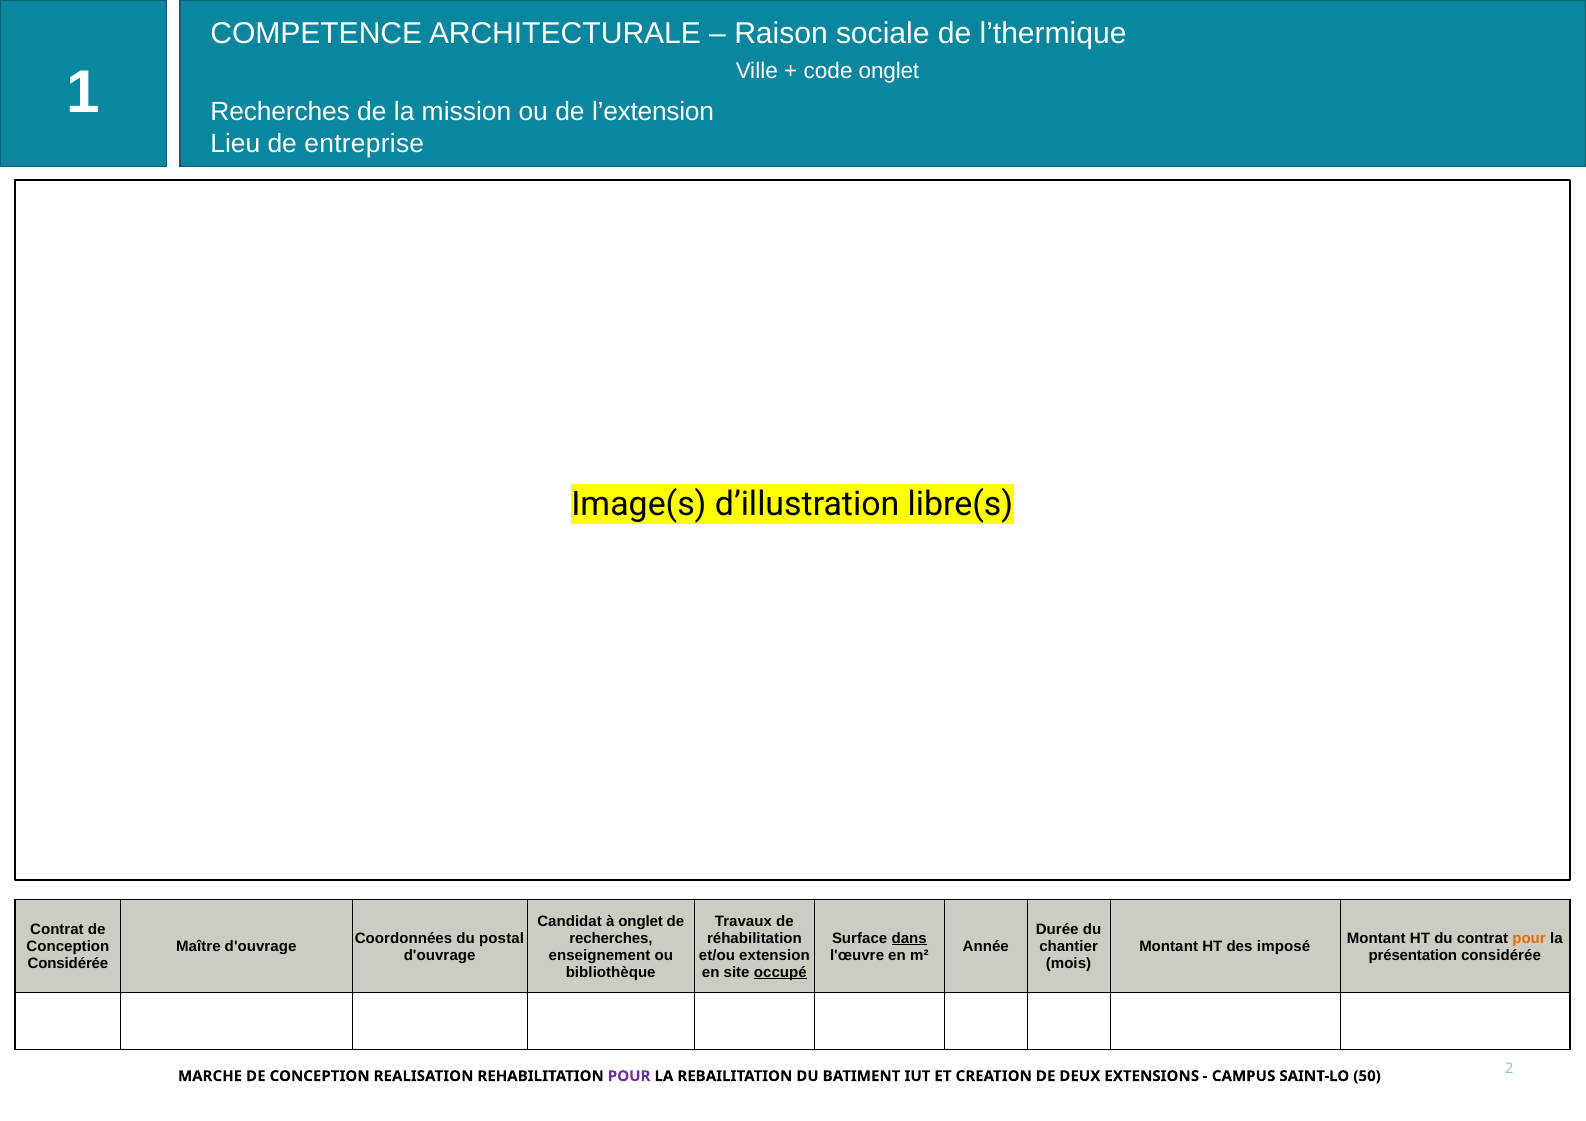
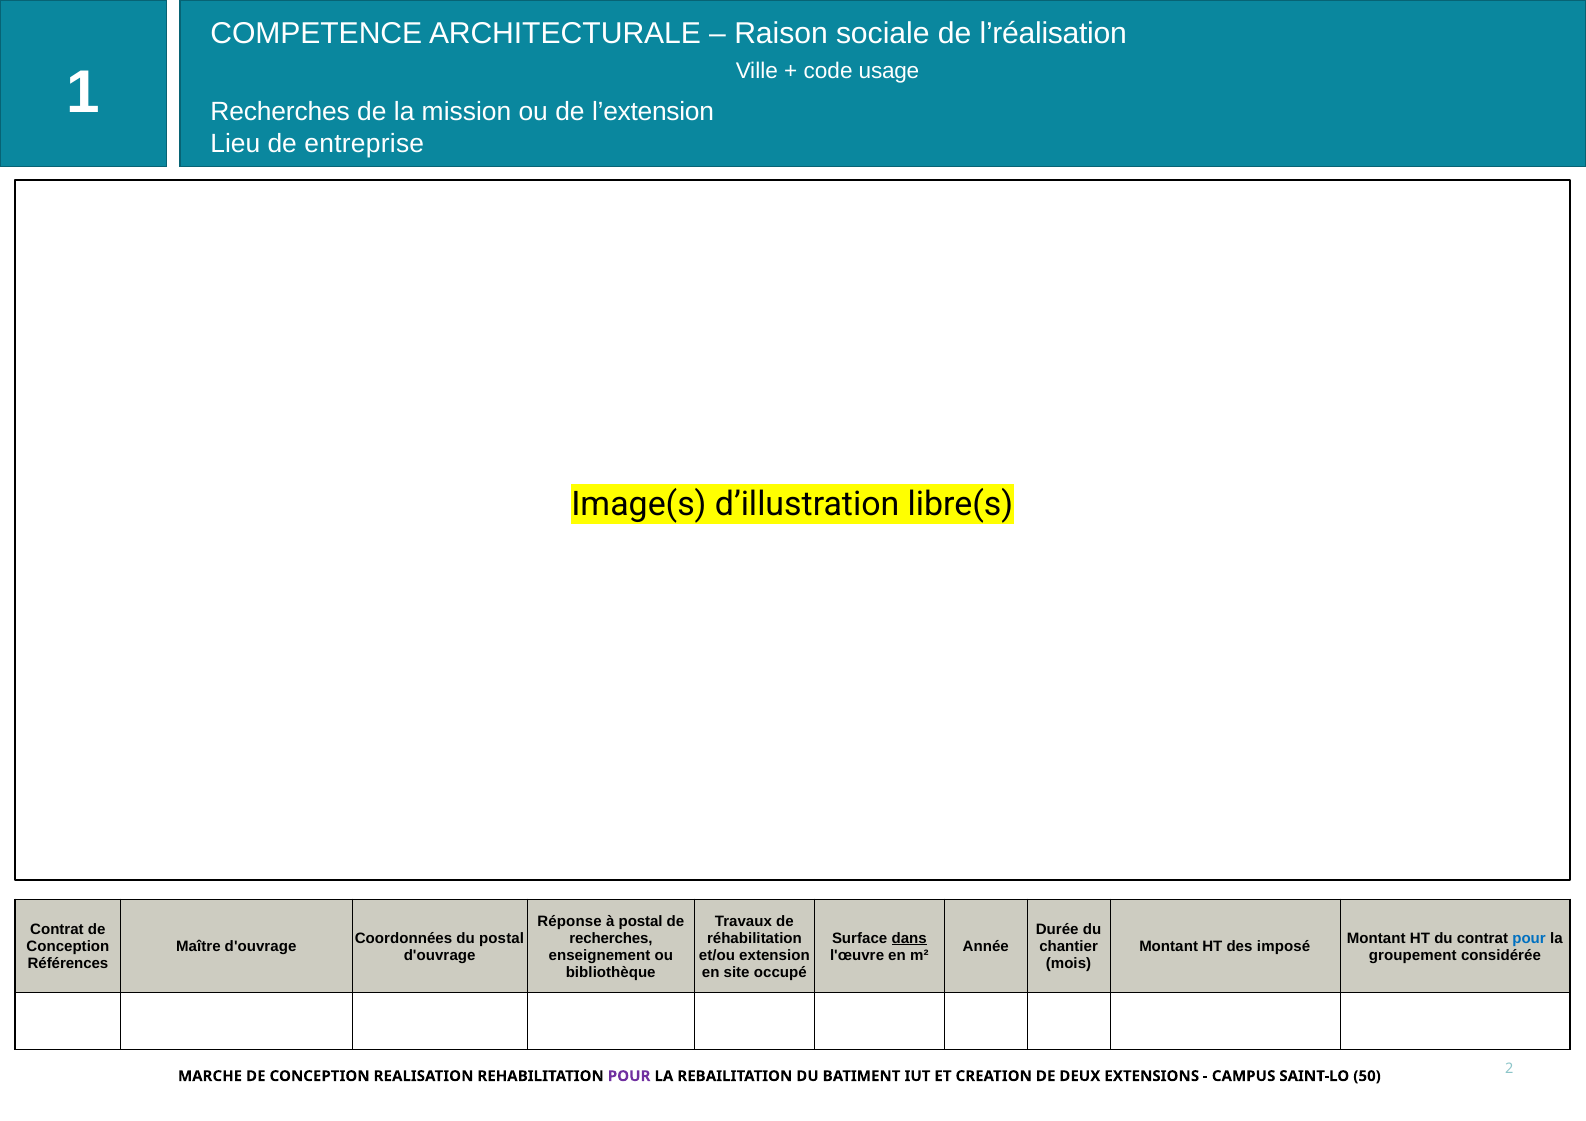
l’thermique: l’thermique -> l’réalisation (1053, 33)
code onglet: onglet -> usage (889, 71)
Candidat: Candidat -> Réponse (570, 922)
à onglet: onglet -> postal (641, 922)
pour colour: orange -> blue (1529, 939)
présentation: présentation -> groupement (1413, 956)
Considérée: Considérée -> Références (68, 964)
occupé underline: present -> none (780, 973)
